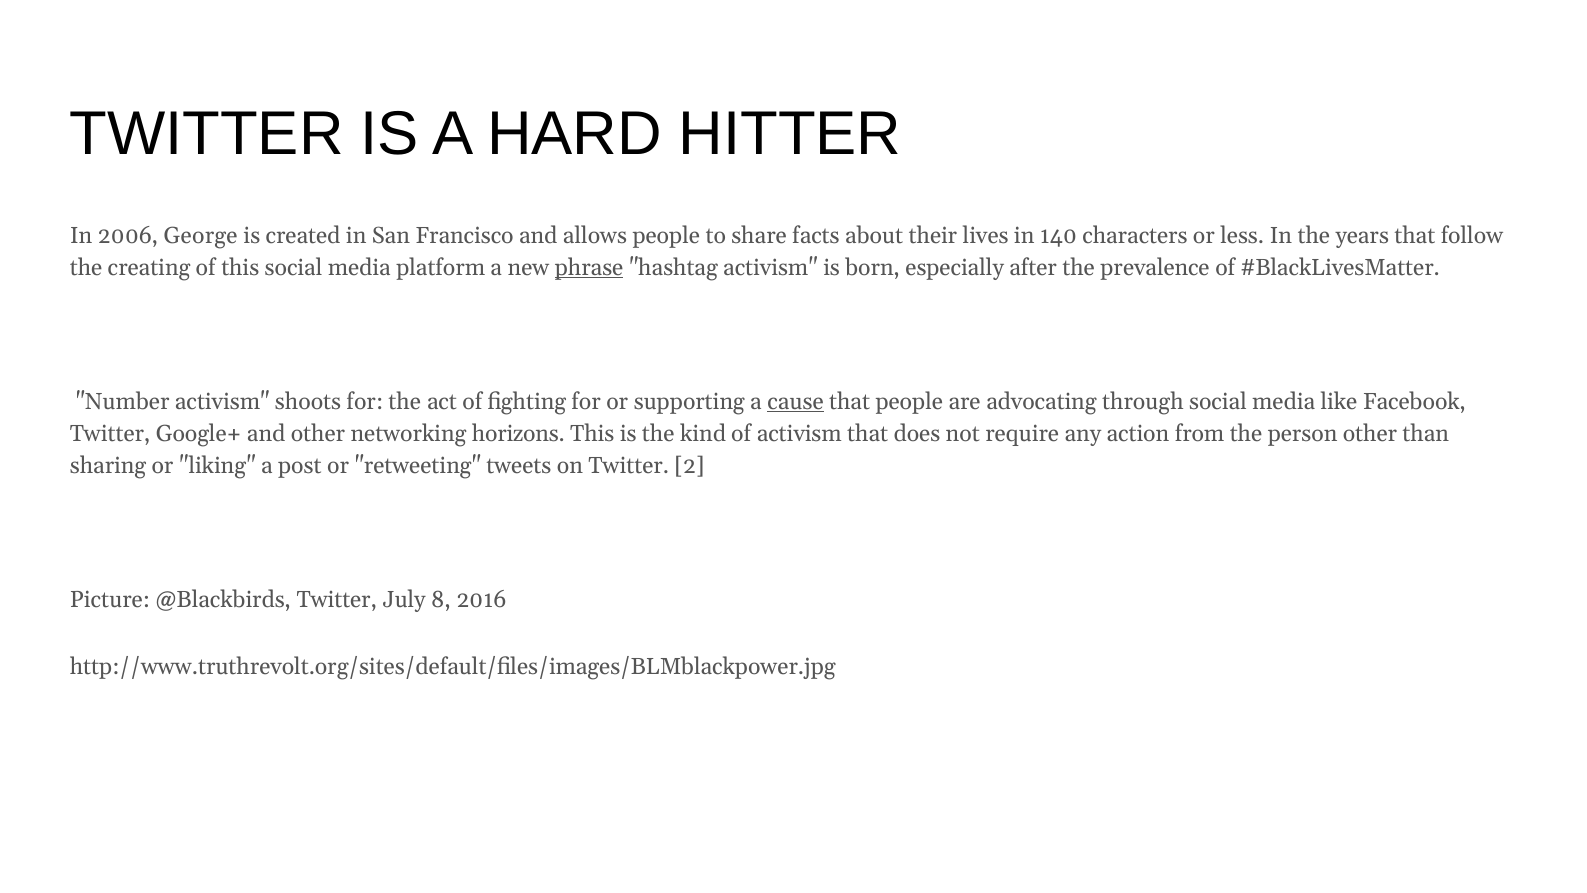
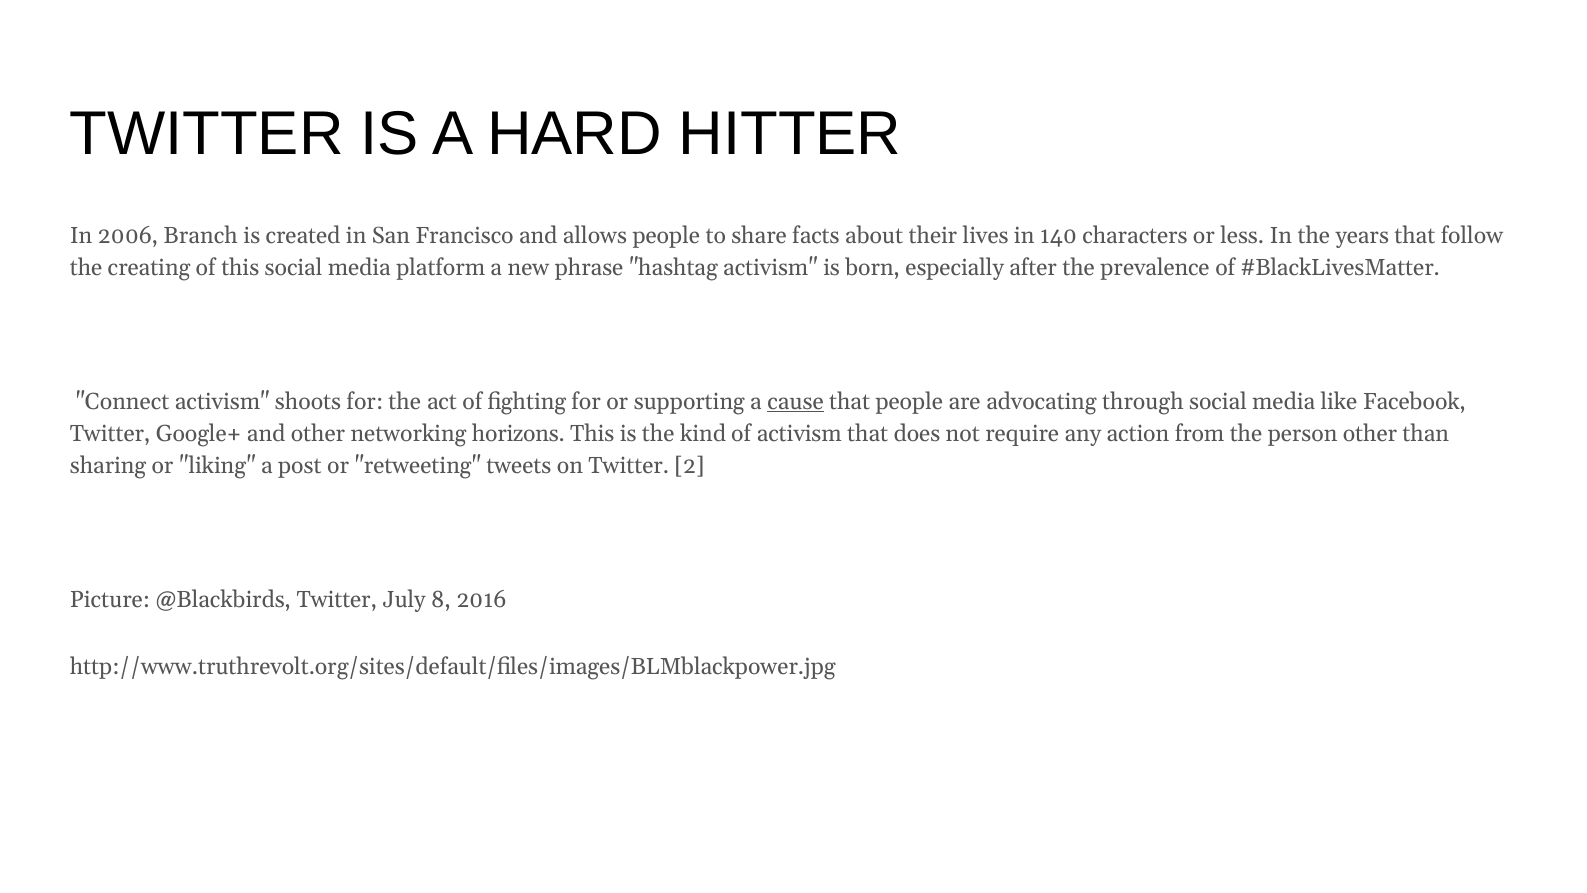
George: George -> Branch (201, 235)
phrase underline: present -> none (589, 267)
Number: Number -> Connect (122, 402)
